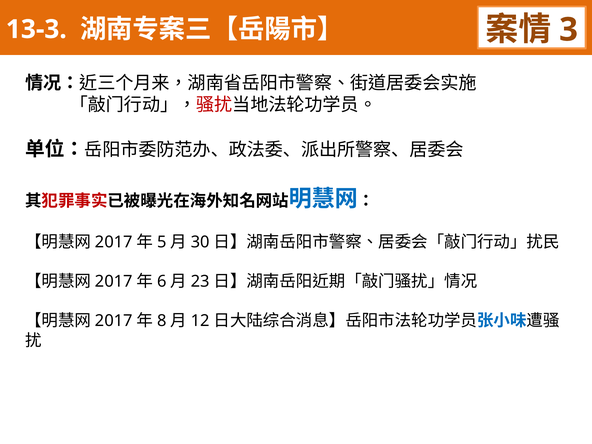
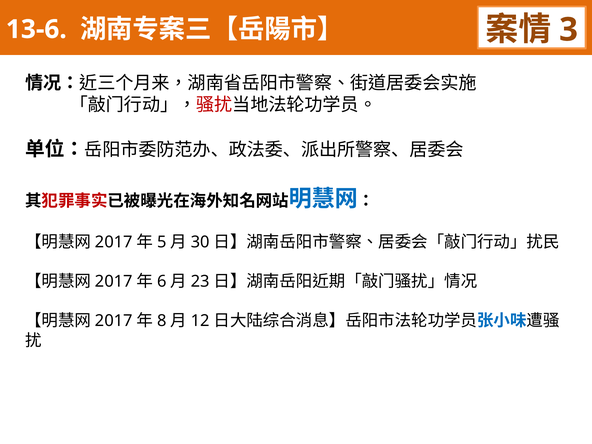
13-3: 13-3 -> 13-6 (36, 29)
